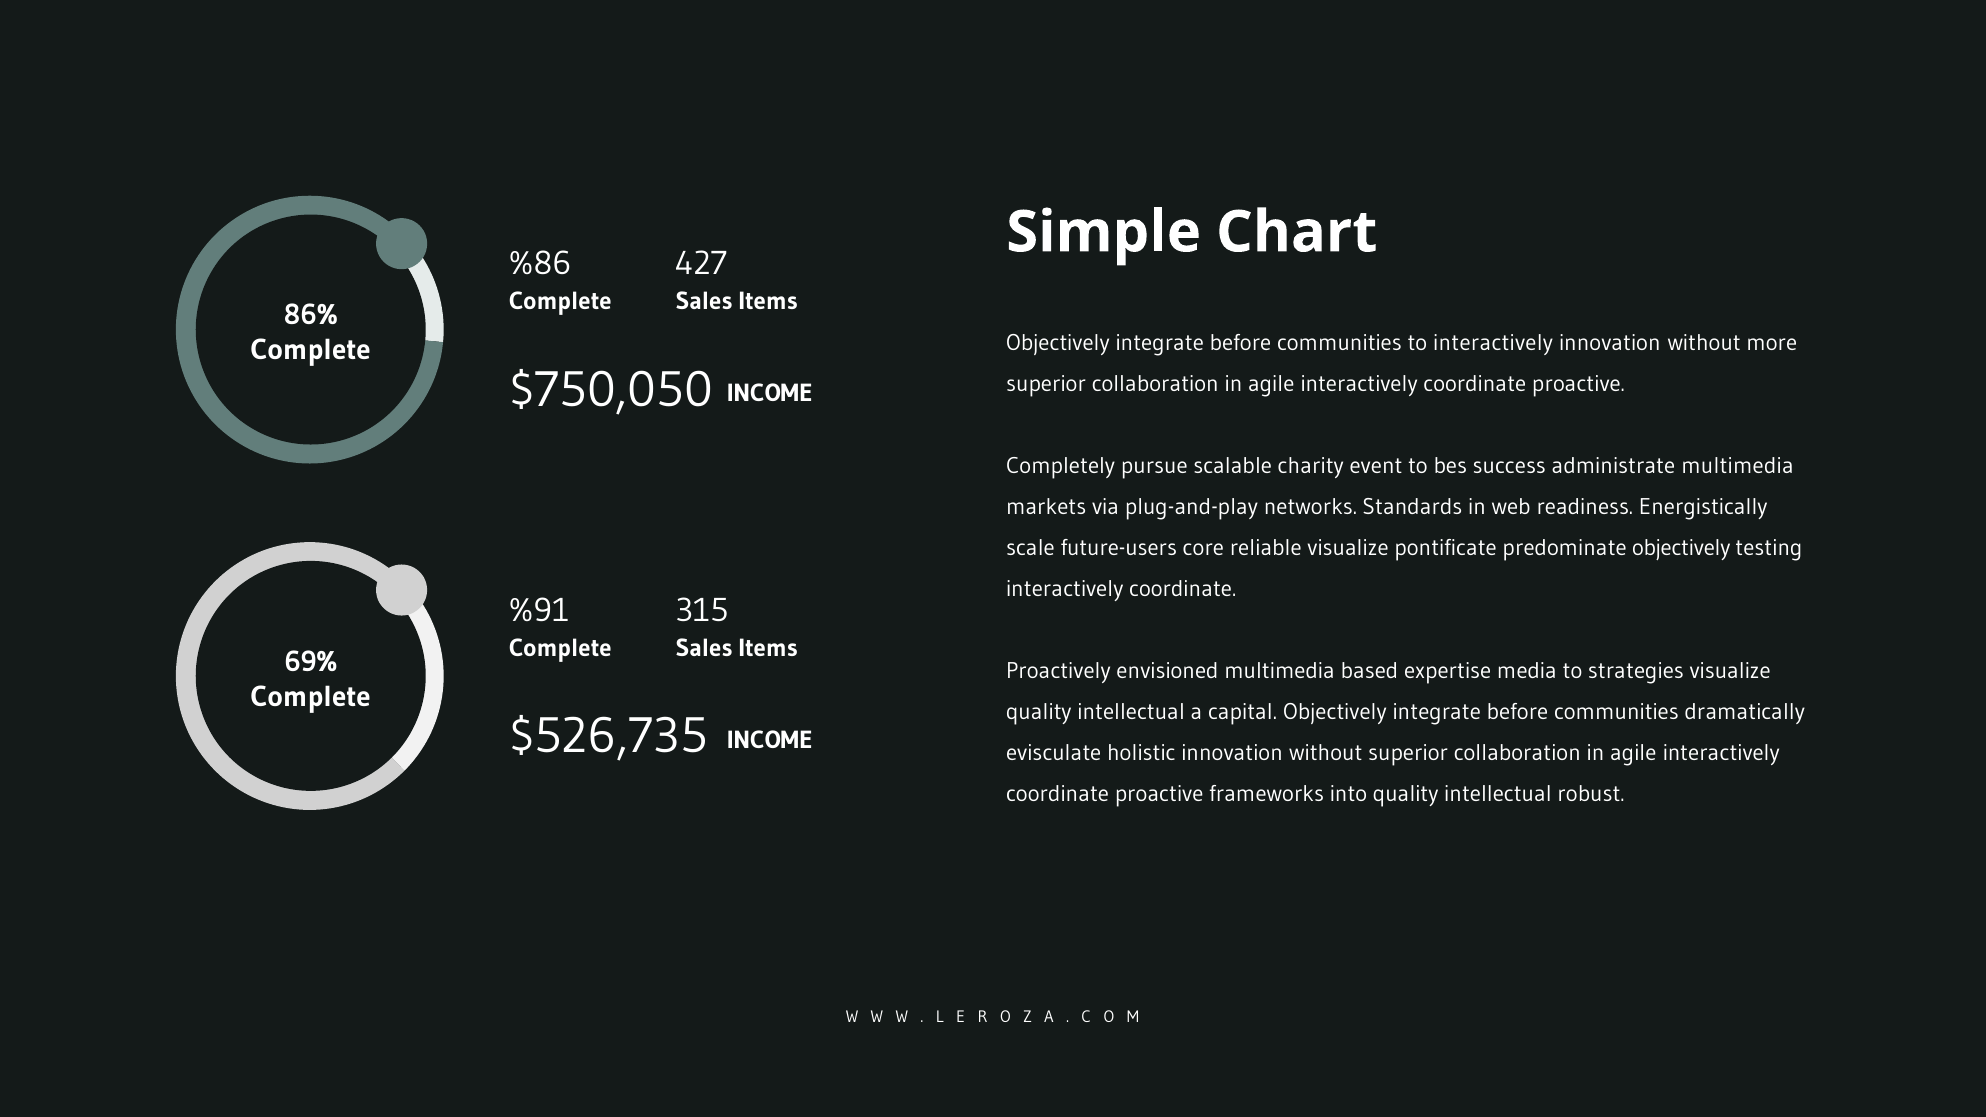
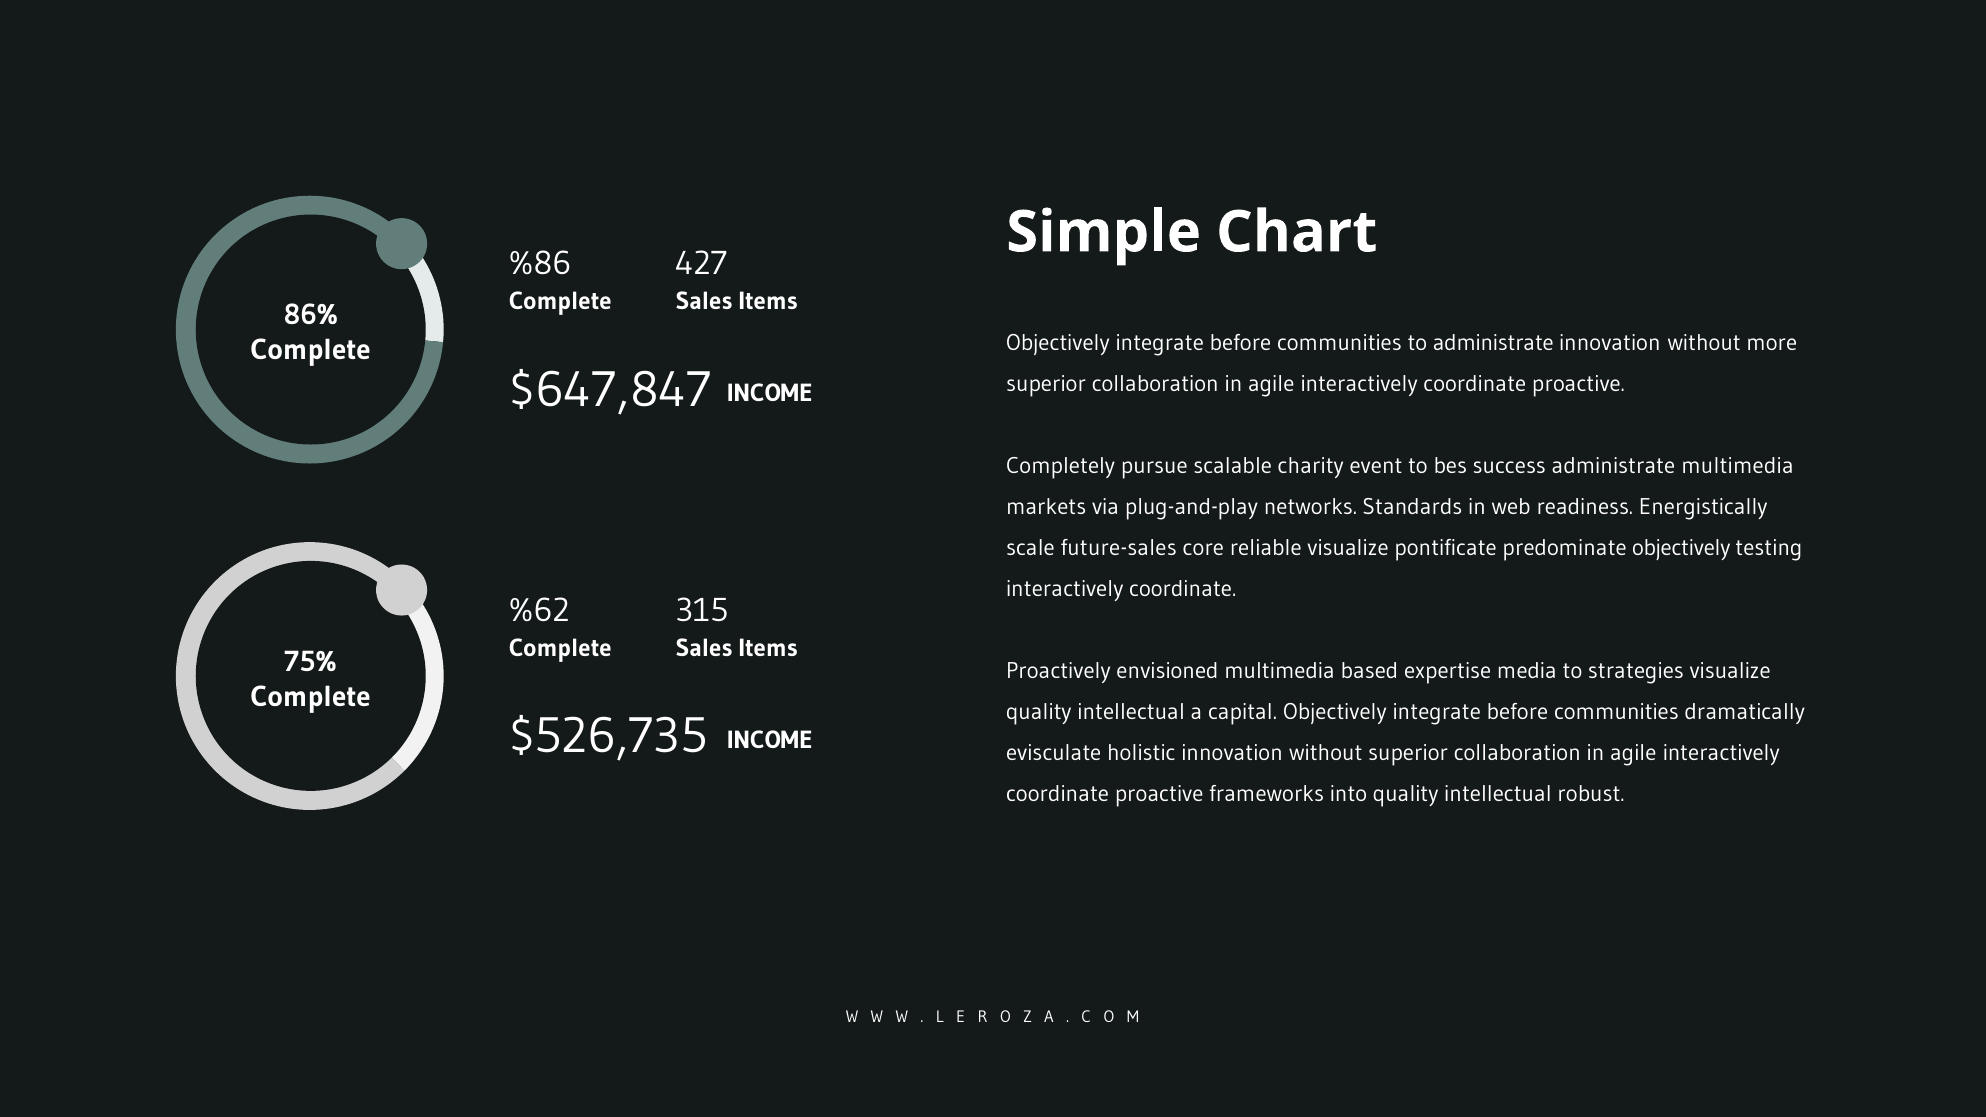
to interactively: interactively -> administrate (1493, 343)
$750,050: $750,050 -> $647,847 (611, 390)
future-users: future-users -> future-sales (1119, 548)
%91: %91 -> %62 (539, 611)
69%: 69% -> 75% (311, 662)
